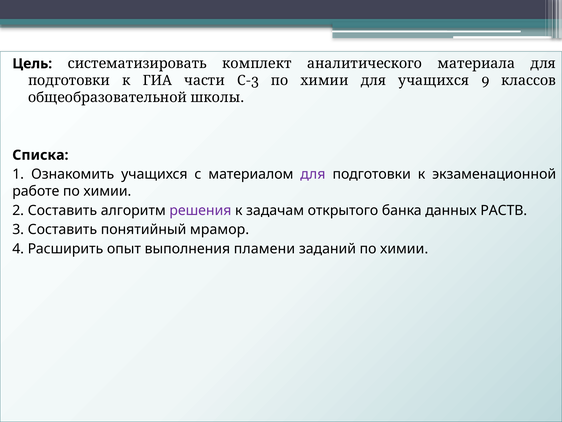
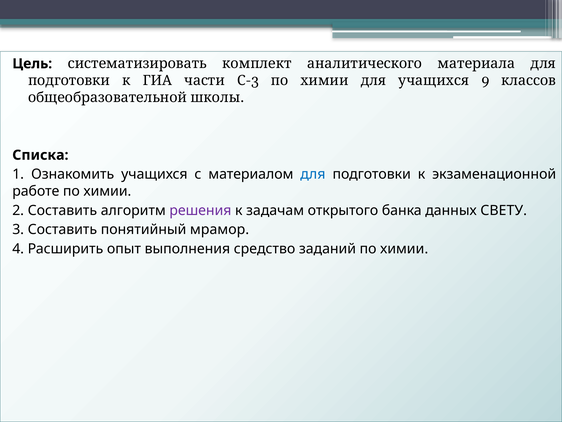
для colour: purple -> blue (313, 174)
РАСТВ: РАСТВ -> СВЕТУ (504, 210)
пламени: пламени -> средство (265, 249)
